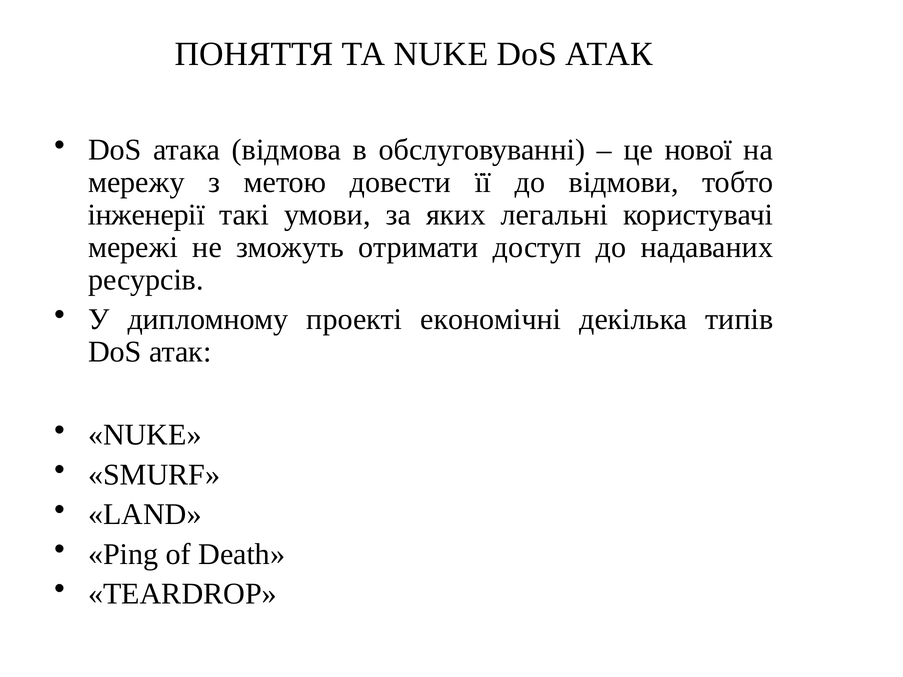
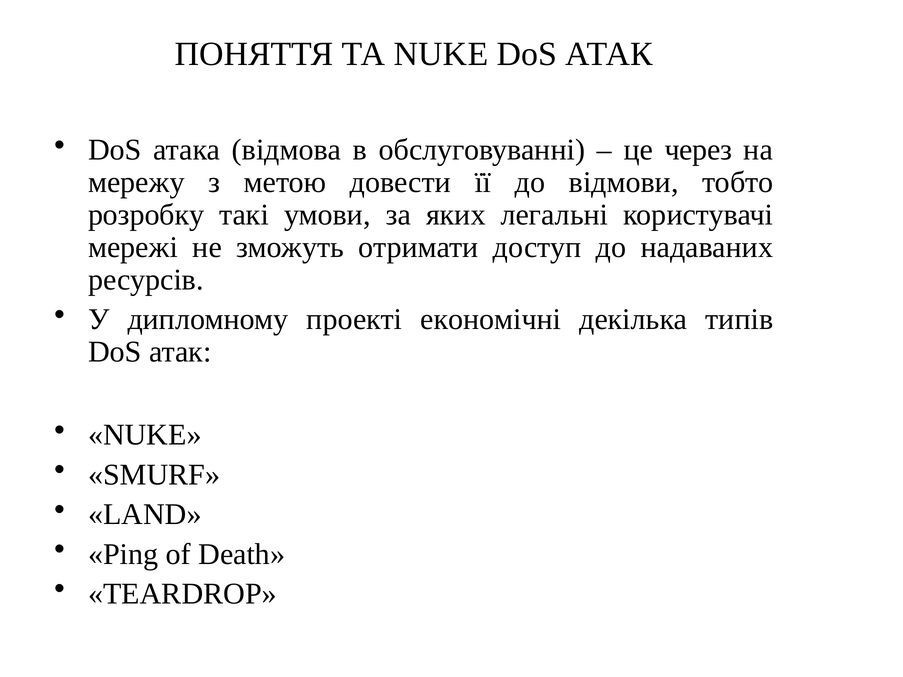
нової: нової -> через (698, 150)
інженерії: інженерії -> розробку (146, 215)
